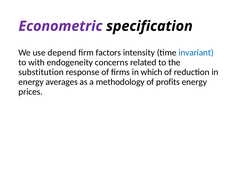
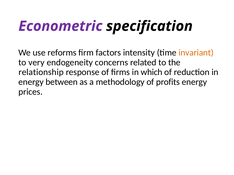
depend: depend -> reforms (62, 53)
invariant colour: blue -> orange (196, 53)
with: with -> very (36, 63)
substitution: substitution -> relationship (41, 72)
averages: averages -> between (62, 82)
